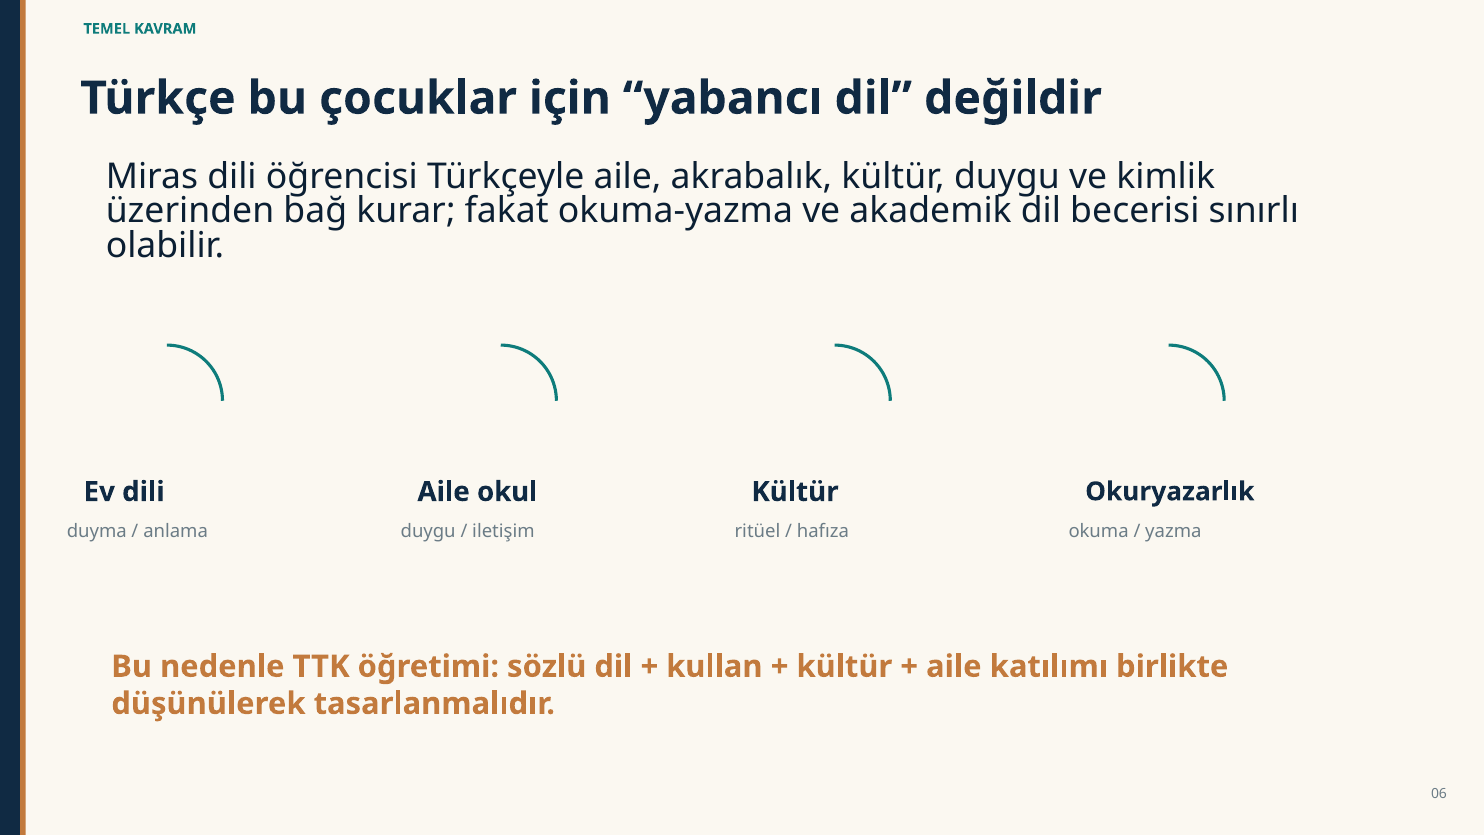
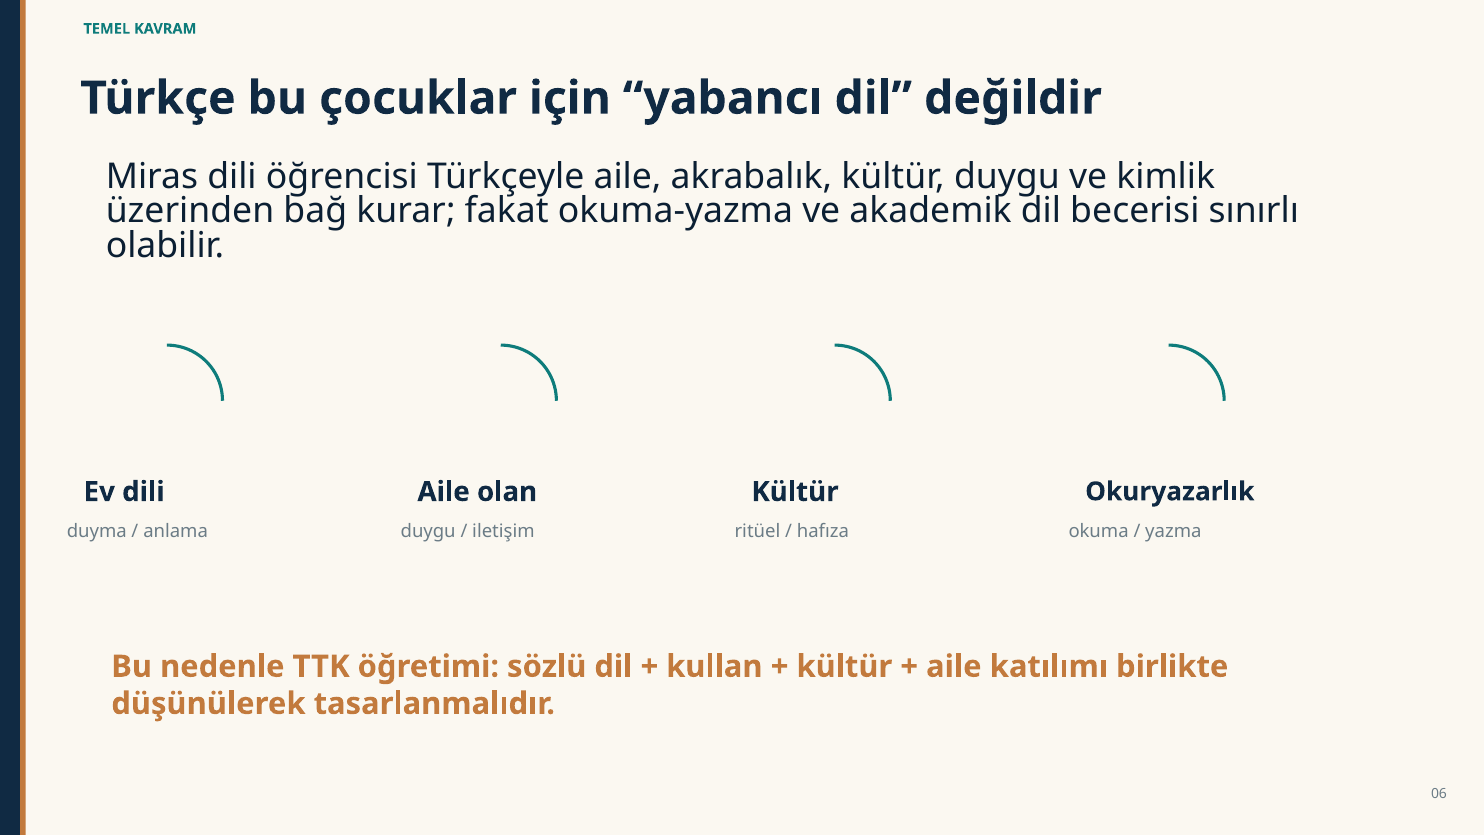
okul: okul -> olan (507, 492)
